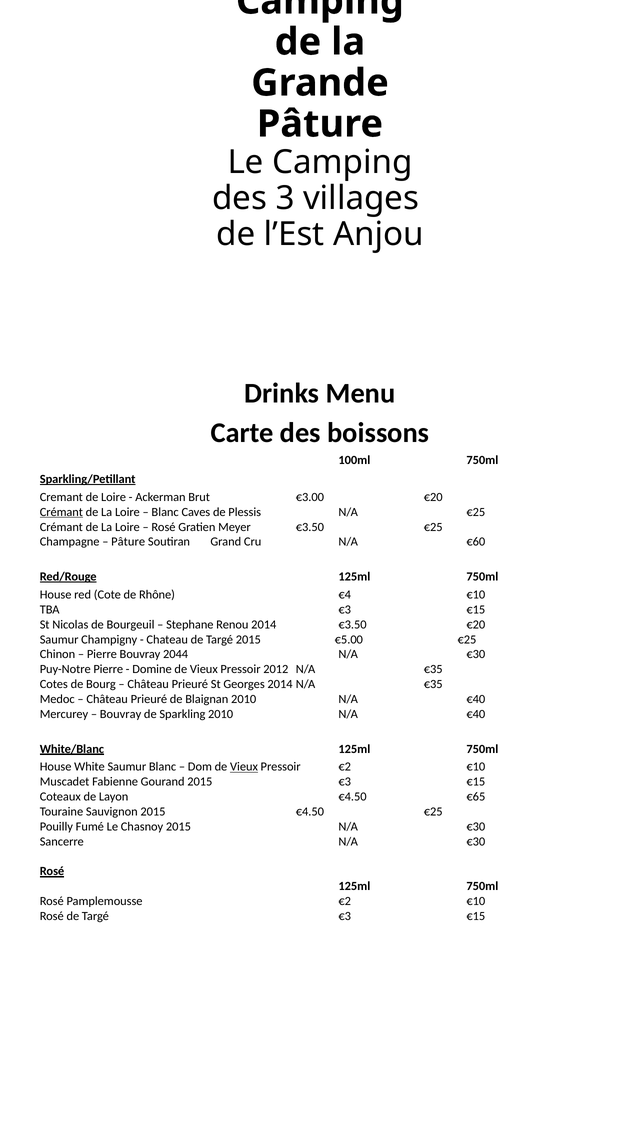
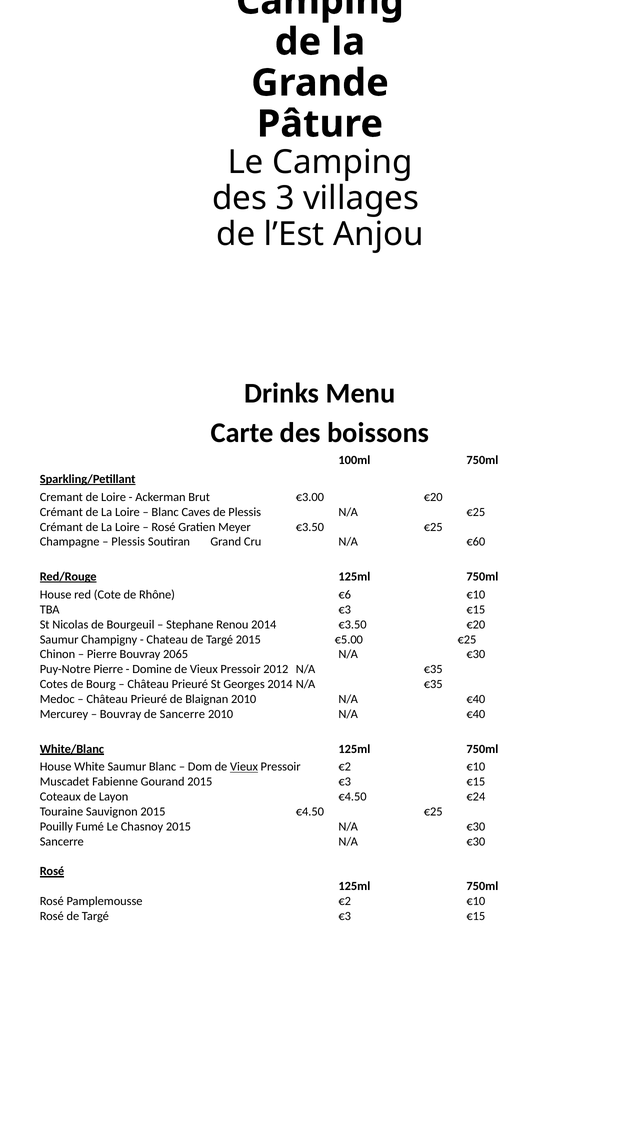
Crémant underline: present -> none (61, 512)
Pâture: Pâture -> Plessis (128, 542)
€4: €4 -> €6 (345, 595)
2044: 2044 -> 2065 (176, 654)
de Sparkling: Sparkling -> Sancerre (182, 714)
€65: €65 -> €24 (476, 797)
